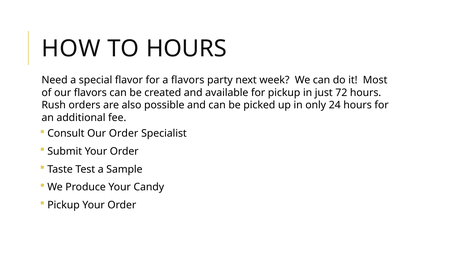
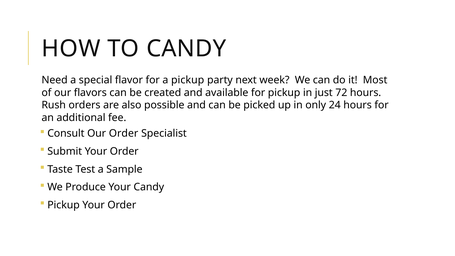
TO HOURS: HOURS -> CANDY (186, 49)
a flavors: flavors -> pickup (188, 80)
